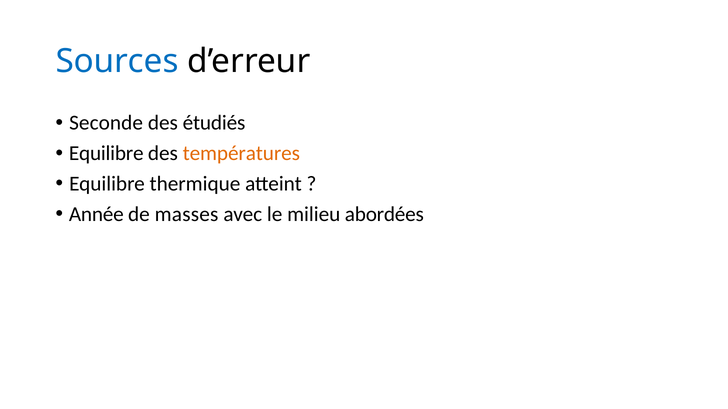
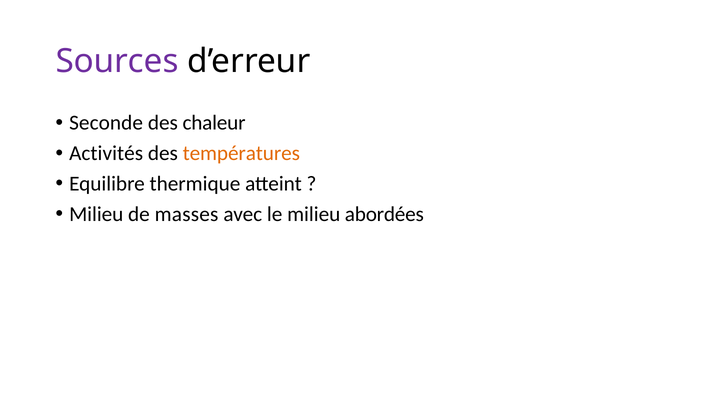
Sources colour: blue -> purple (117, 61)
étudiés: étudiés -> chaleur (214, 123)
Equilibre: Equilibre -> Activités (106, 154)
Année: Année -> Milieu (96, 214)
